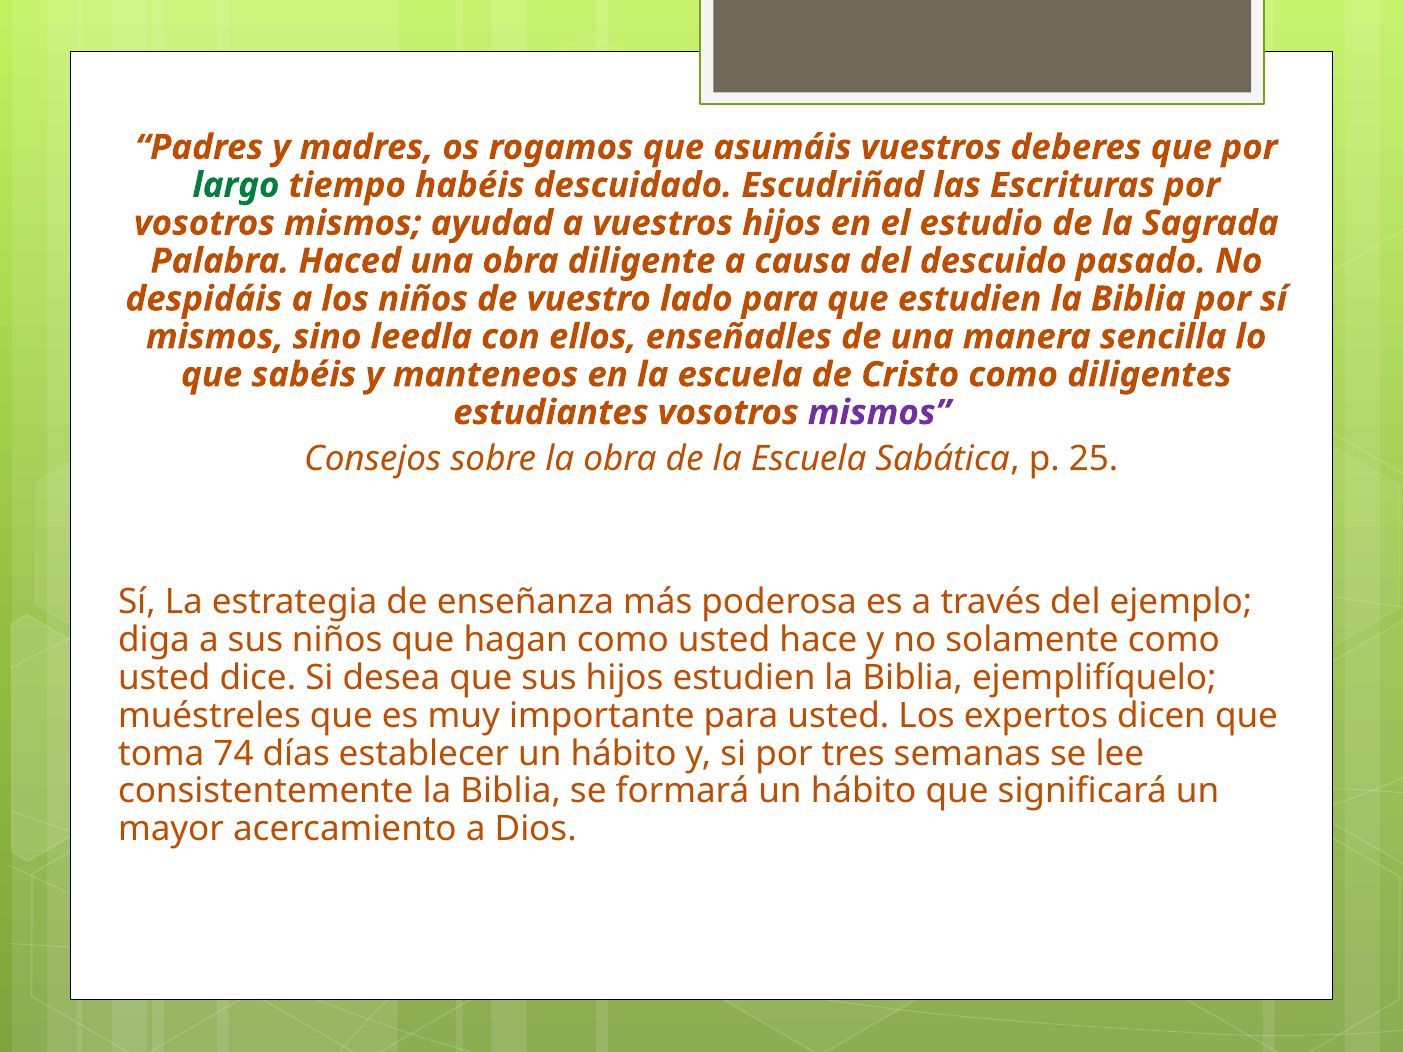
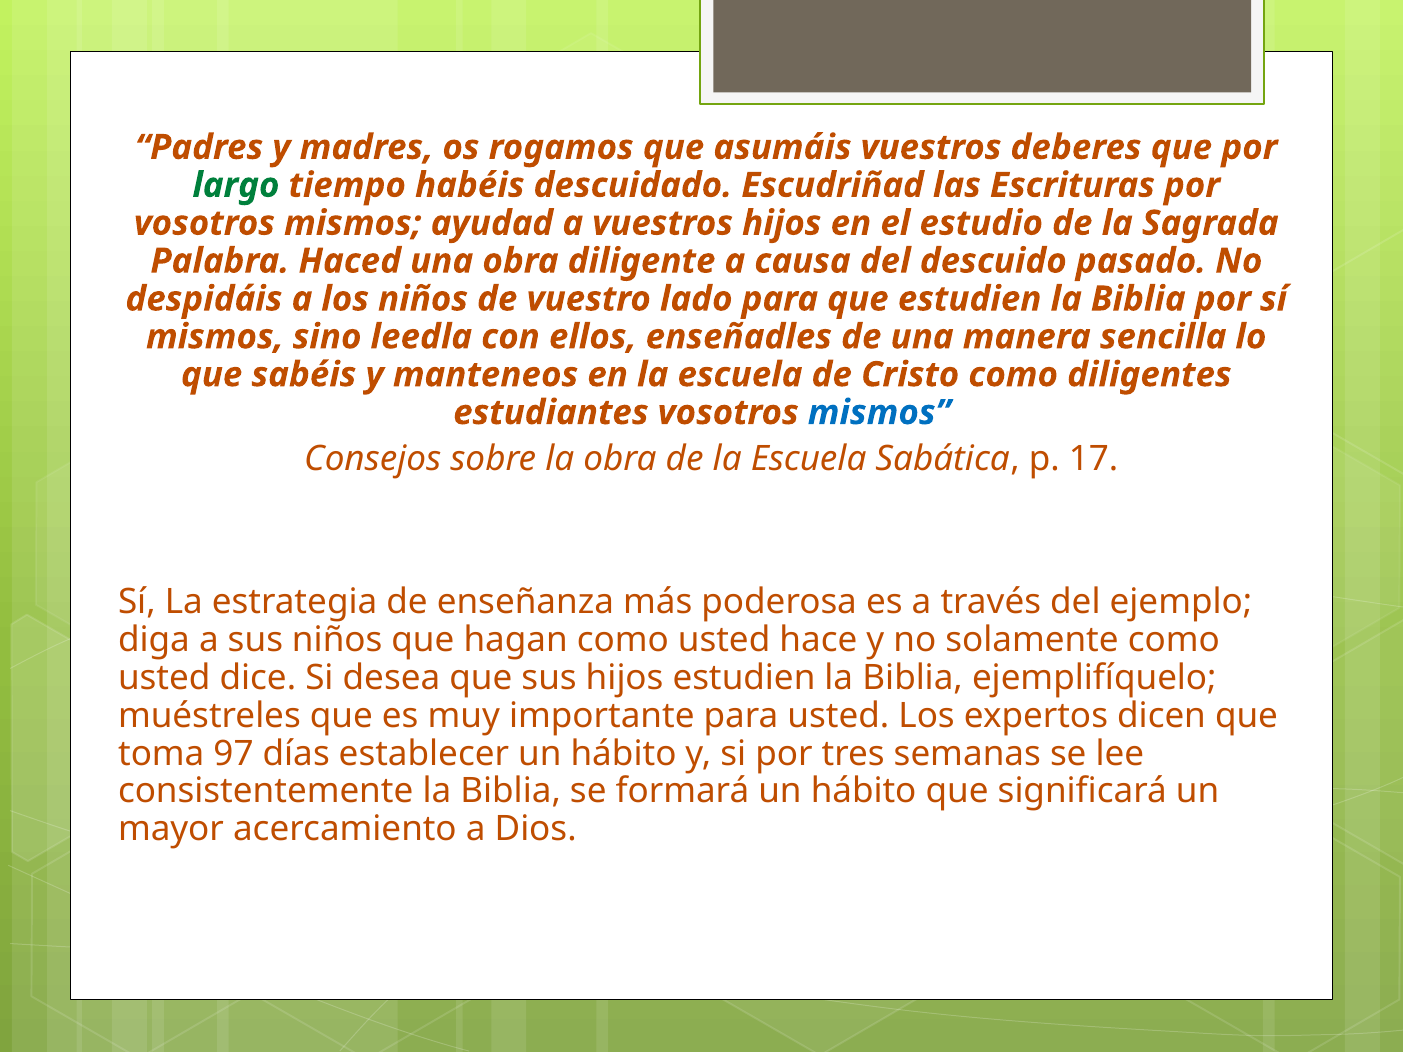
mismos colour: purple -> blue (879, 413)
25: 25 -> 17 (1094, 459)
74: 74 -> 97 (234, 754)
